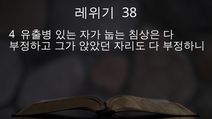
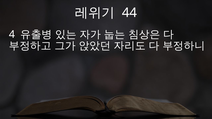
38: 38 -> 44 (129, 13)
